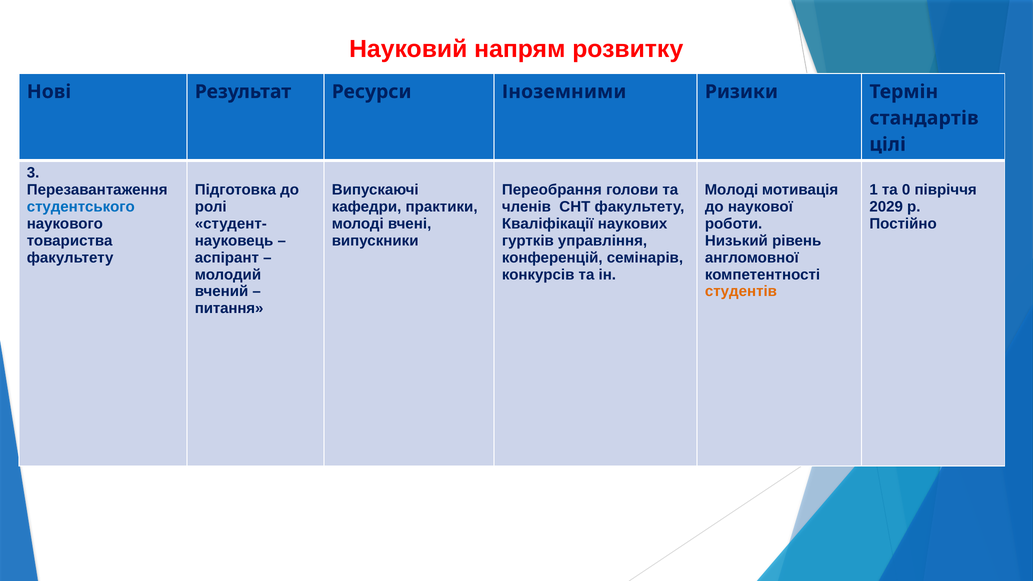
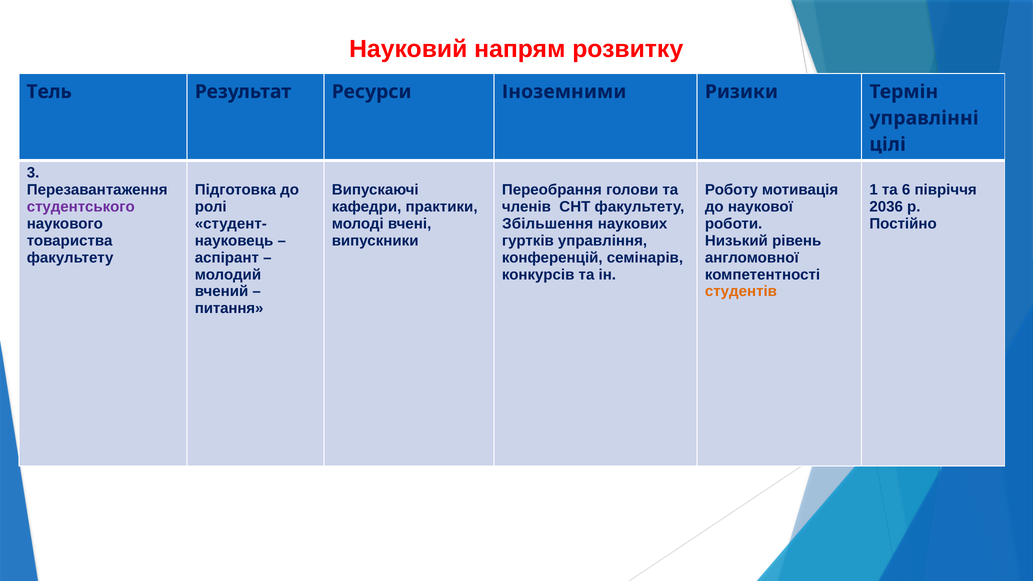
Нові: Нові -> Тель (49, 92)
стандартів: стандартів -> управлінні (924, 118)
Молоді: Молоді -> Роботу (731, 190)
0: 0 -> 6 (906, 190)
студентського colour: blue -> purple (81, 207)
2029: 2029 -> 2036 (886, 207)
Кваліфікації: Кваліфікації -> Збільшення (548, 224)
